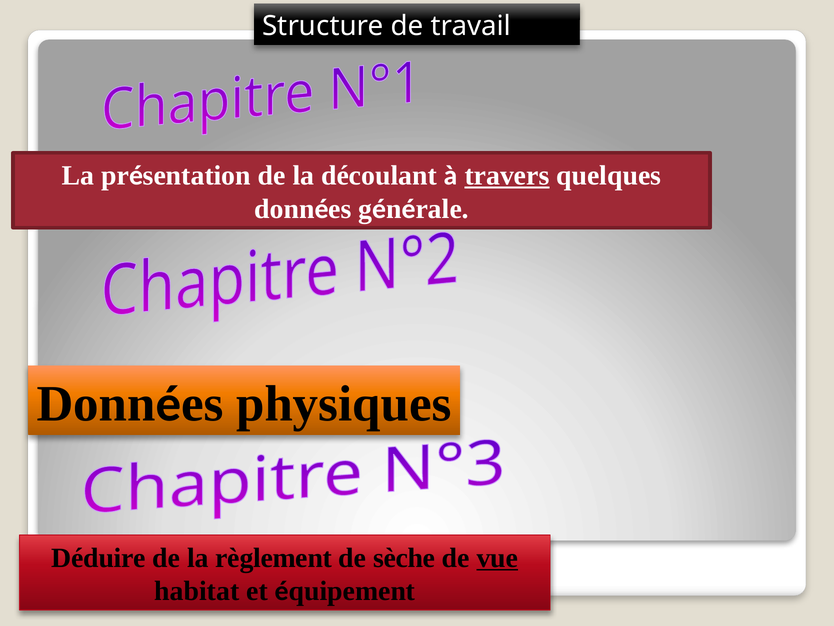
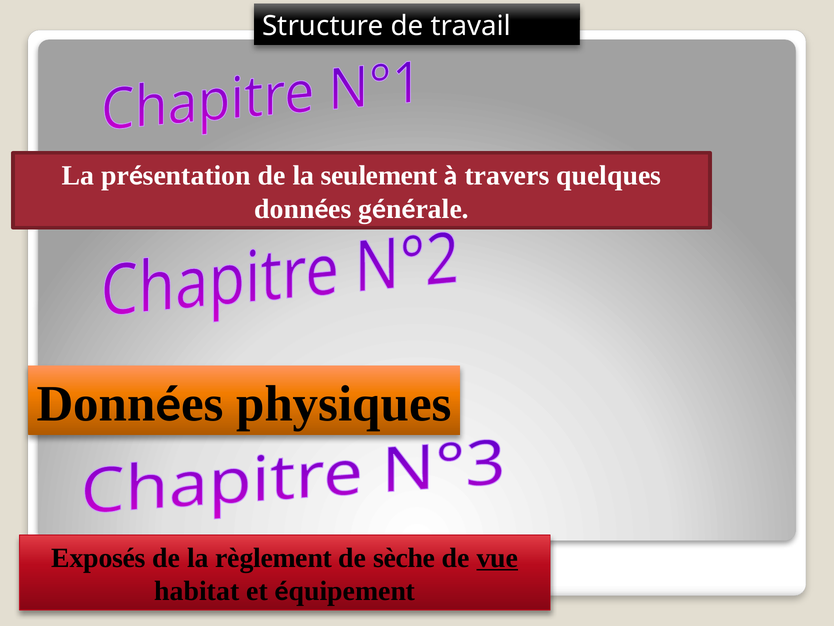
découlant: découlant -> seulement (379, 175)
travers underline: present -> none (507, 175)
Déduire: Déduire -> Exposés (99, 557)
